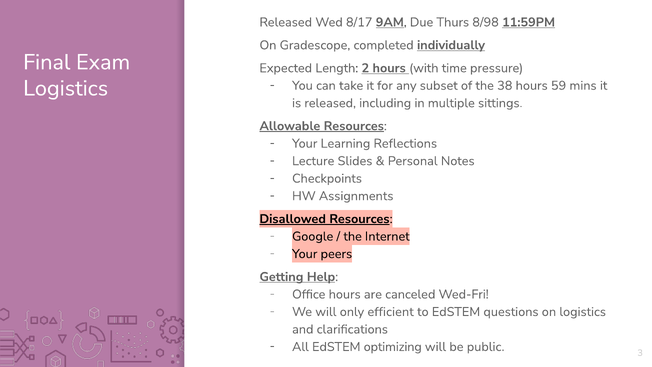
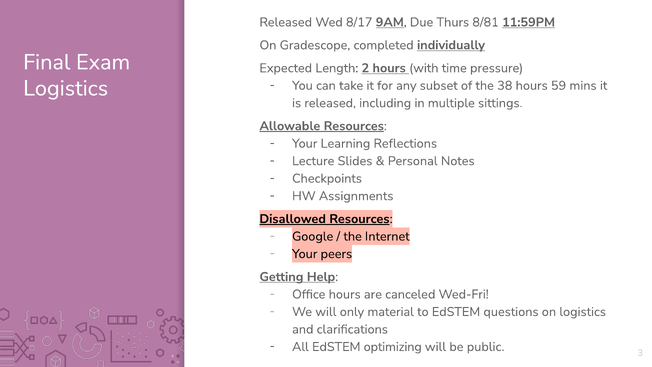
8/98: 8/98 -> 8/81 (486, 22)
efficient: efficient -> material (391, 312)
